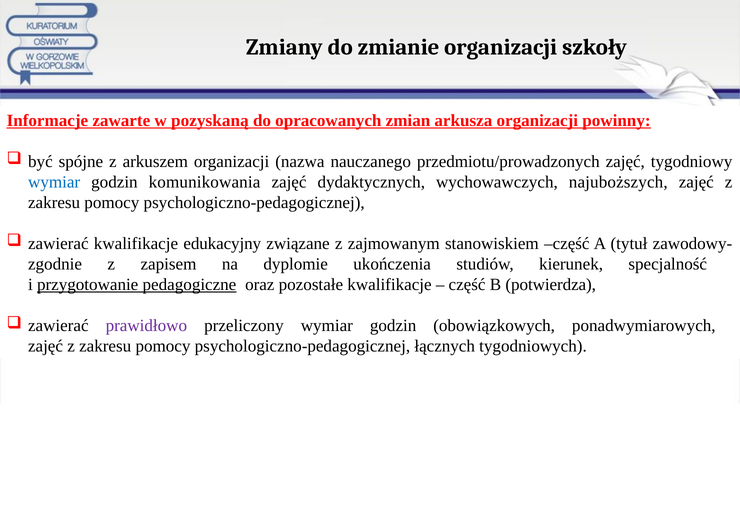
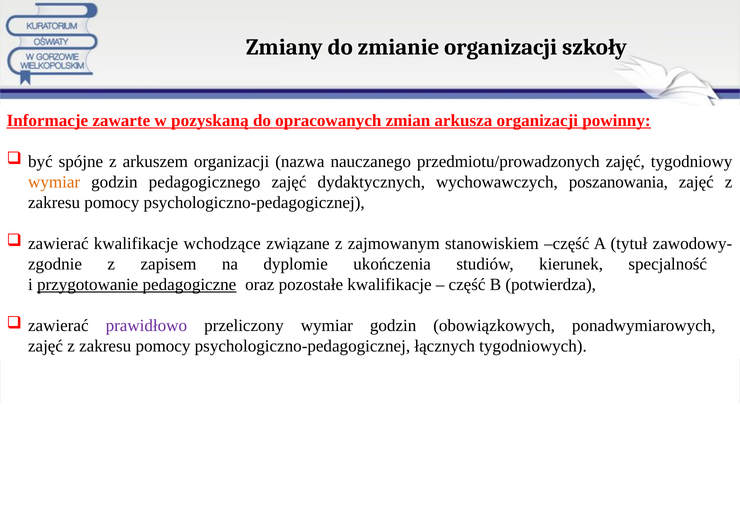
wymiar colour: blue -> orange (54, 182)
komunikowania: komunikowania -> pedagogicznego (205, 182)
najuboższych: najuboższych -> poszanowania (618, 182)
edukacyjny: edukacyjny -> wchodzące (222, 243)
